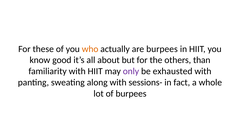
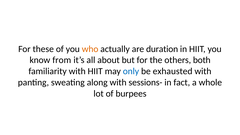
are burpees: burpees -> duration (162, 49)
good: good -> from (62, 60)
than: than -> both (202, 60)
only colour: purple -> blue (131, 71)
